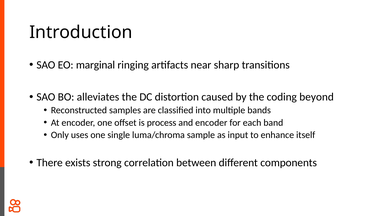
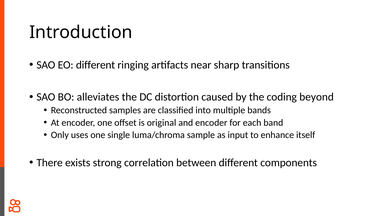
EO marginal: marginal -> different (96, 65)
process: process -> original (162, 123)
